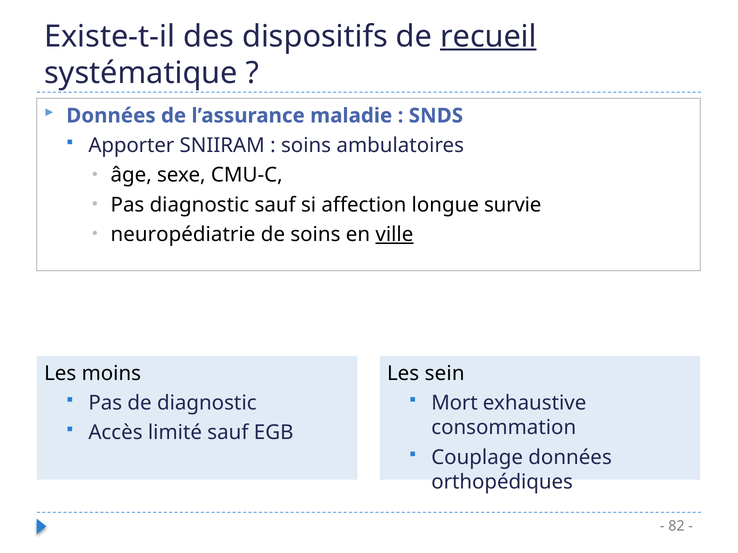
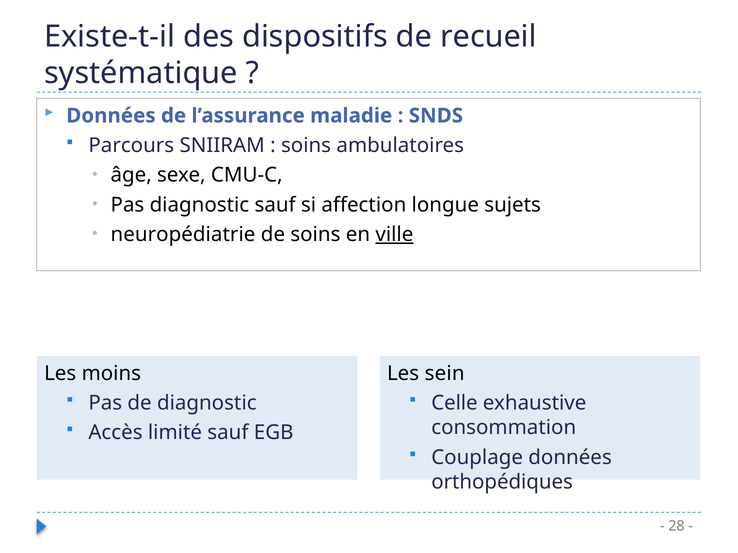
recueil underline: present -> none (488, 36)
Apporter: Apporter -> Parcours (131, 146)
survie: survie -> sujets (513, 205)
Mort: Mort -> Celle (454, 403)
82: 82 -> 28 (676, 526)
